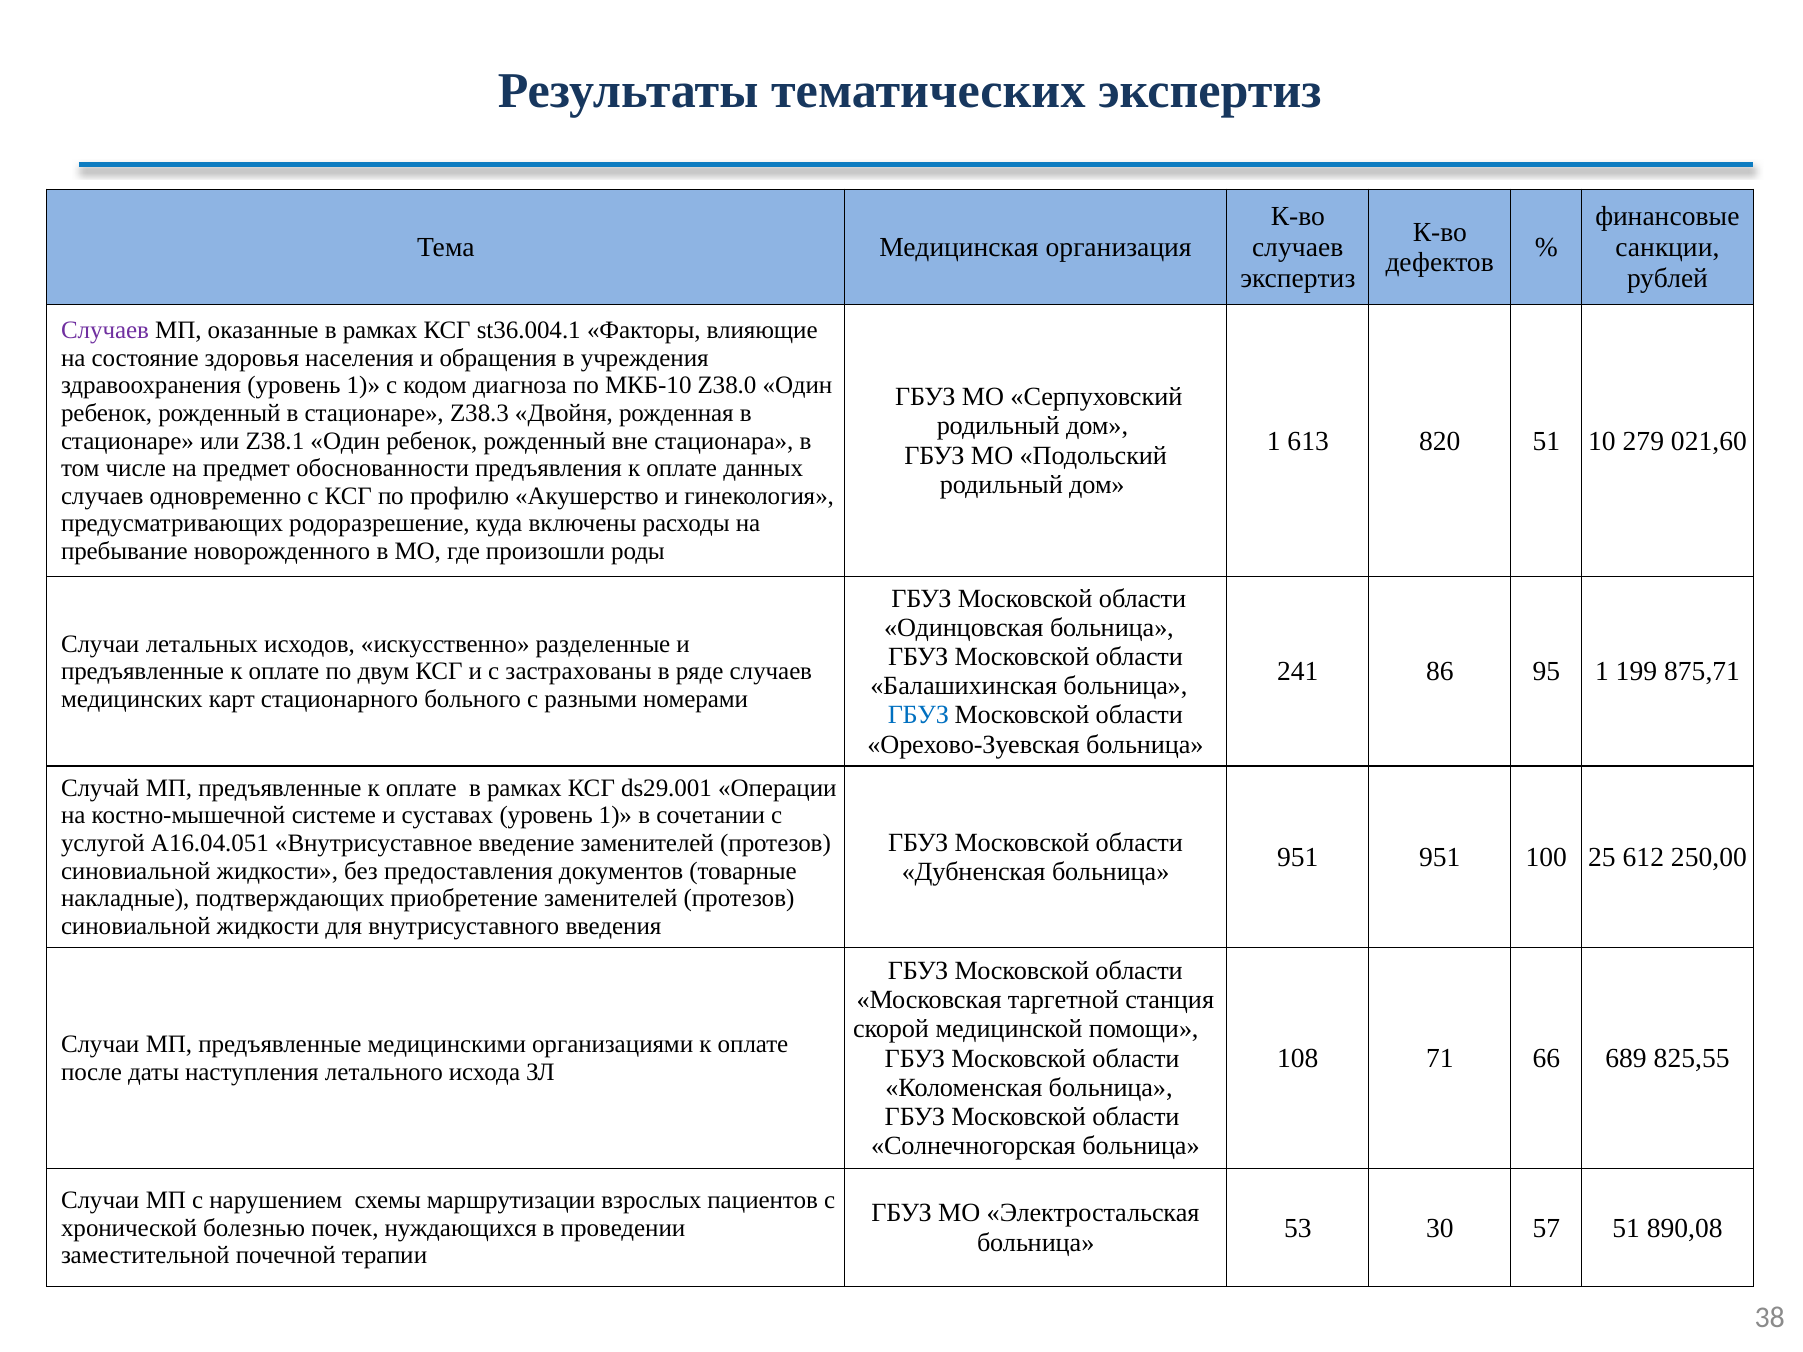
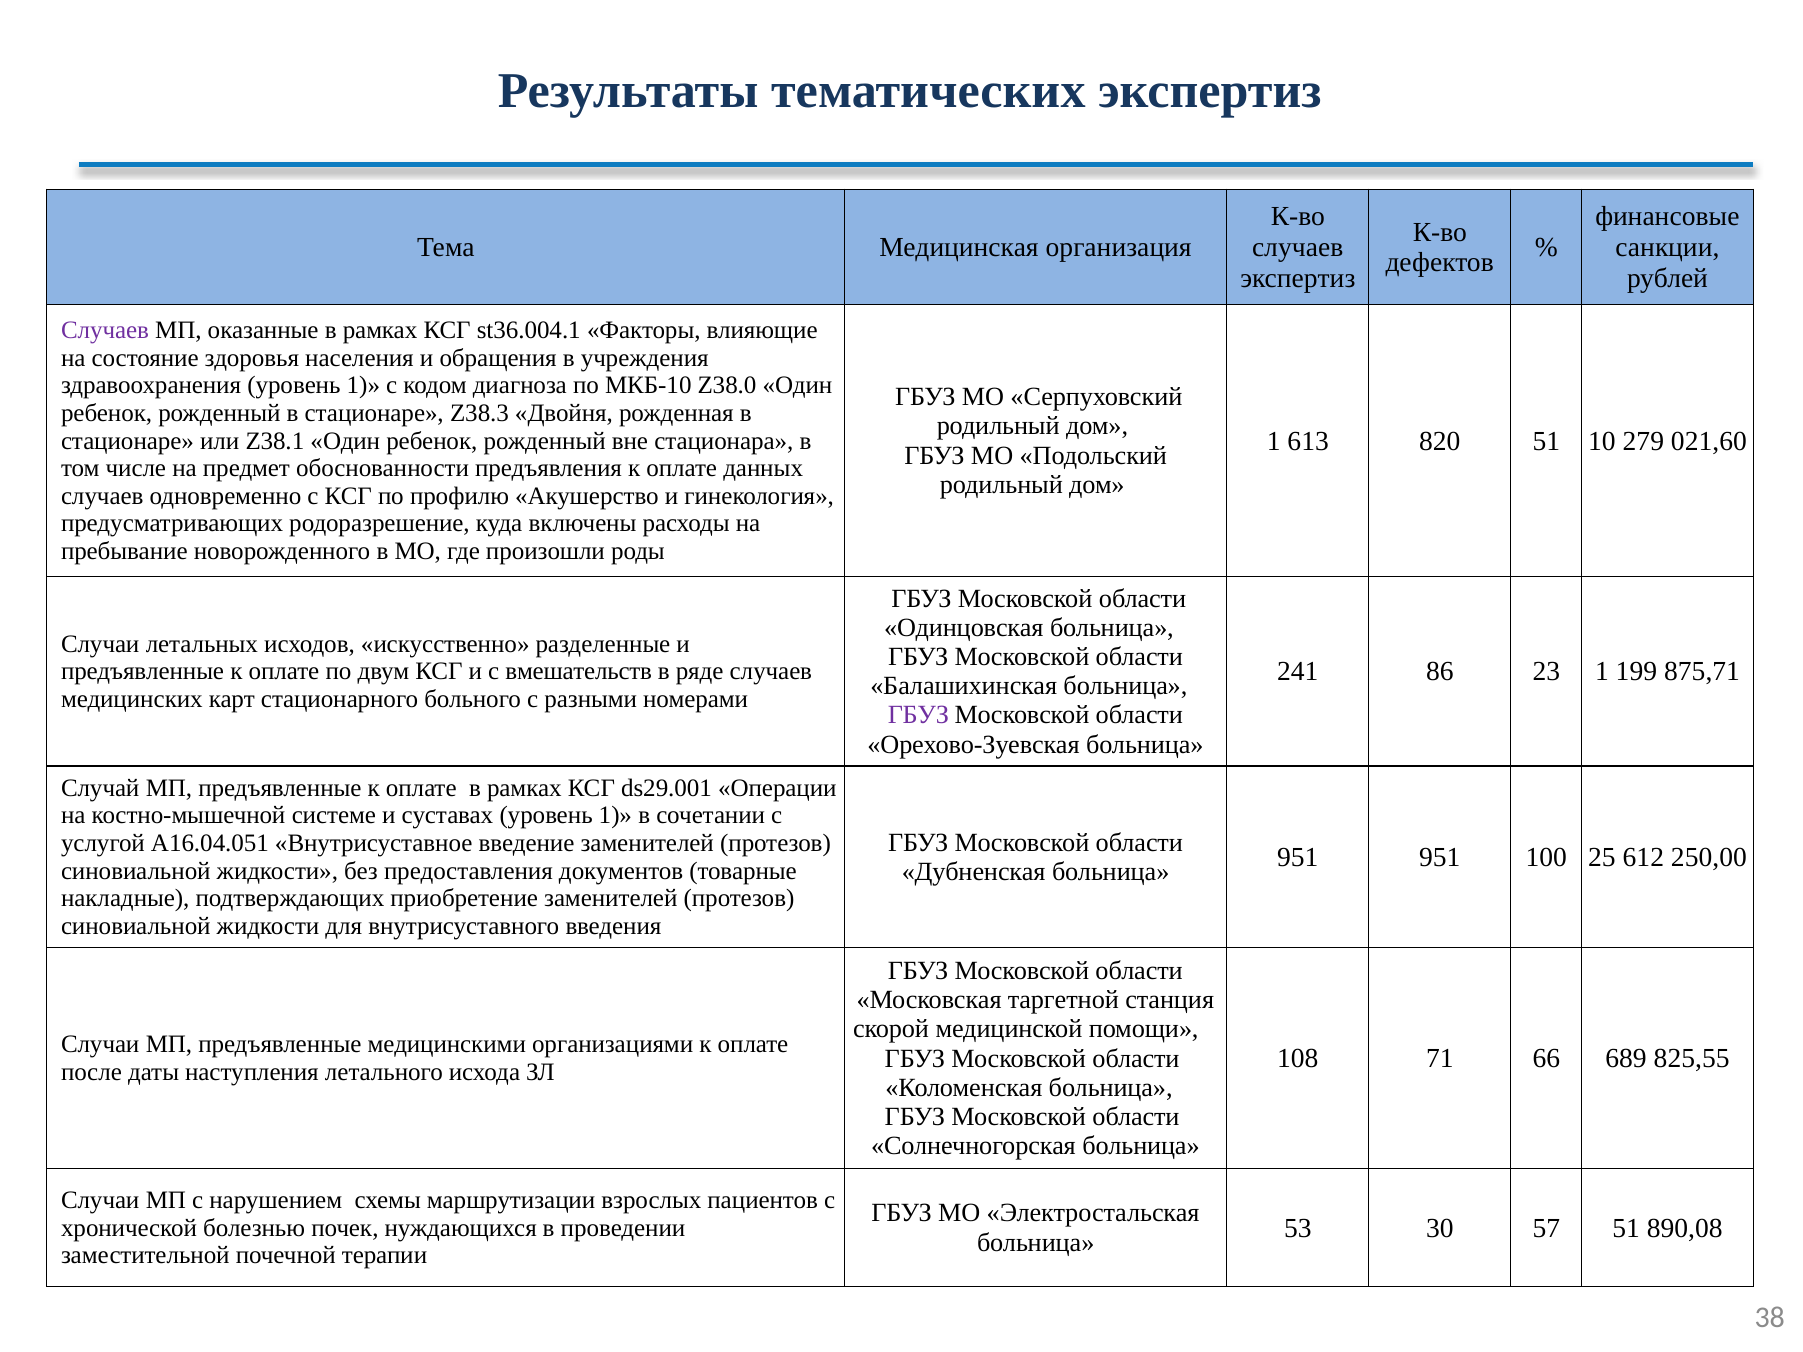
95: 95 -> 23 (1546, 672)
застрахованы: застрахованы -> вмешательств (579, 672)
ГБУЗ colour: blue -> purple (918, 715)
